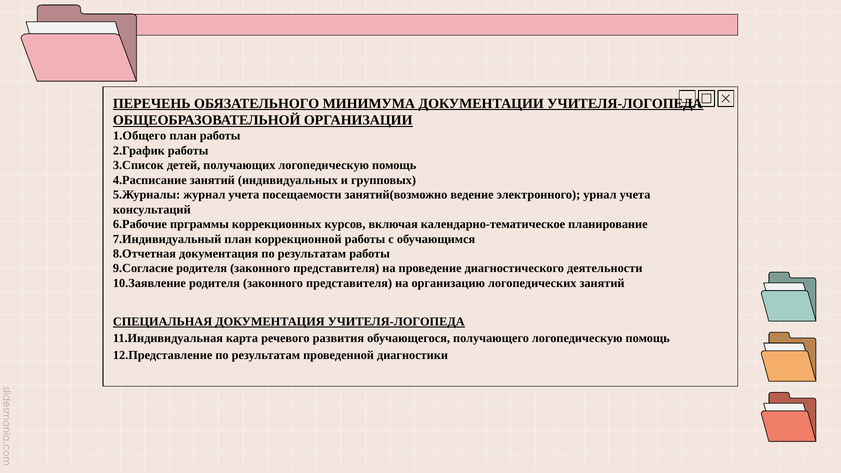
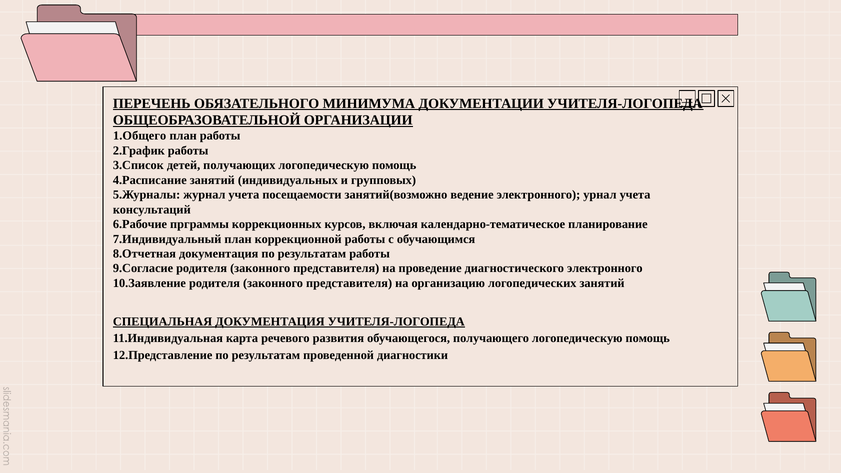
диагностического деятельности: деятельности -> электронного (605, 268)
